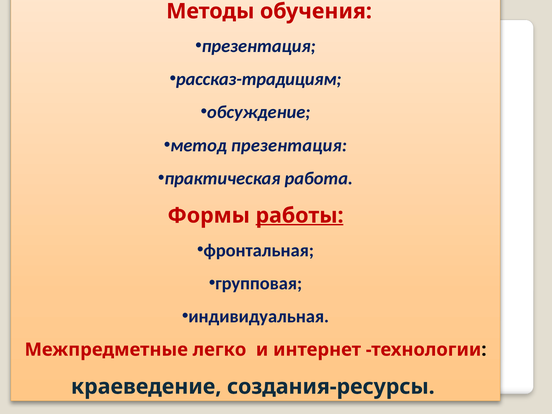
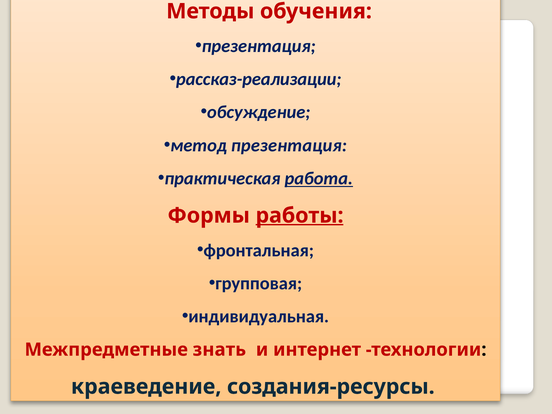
рассказ-традициям: рассказ-традициям -> рассказ-реализации (259, 79)
работа underline: none -> present (319, 178)
легко: легко -> знать (219, 350)
